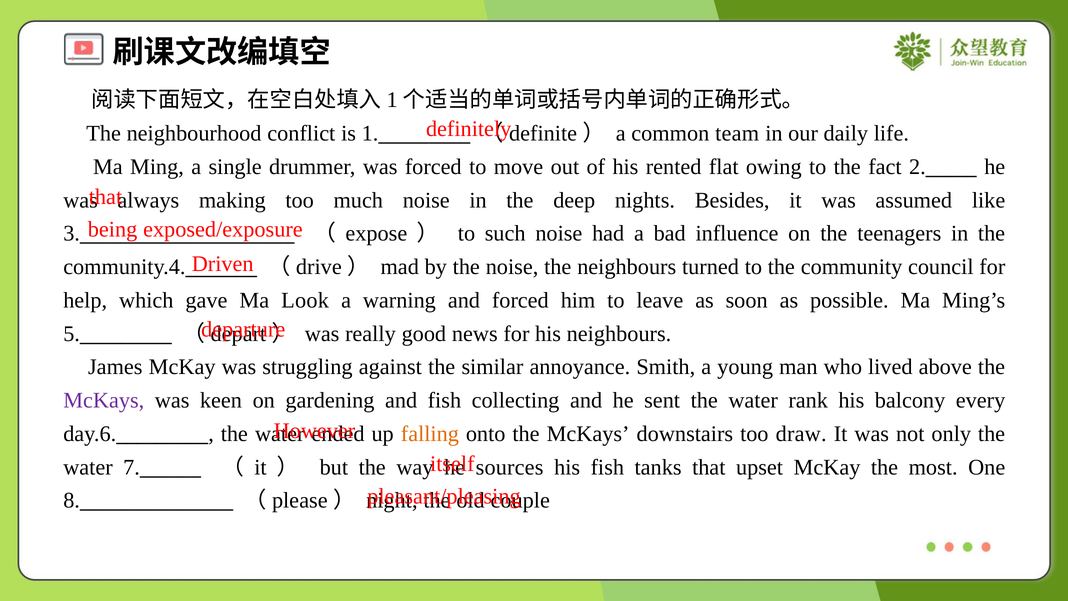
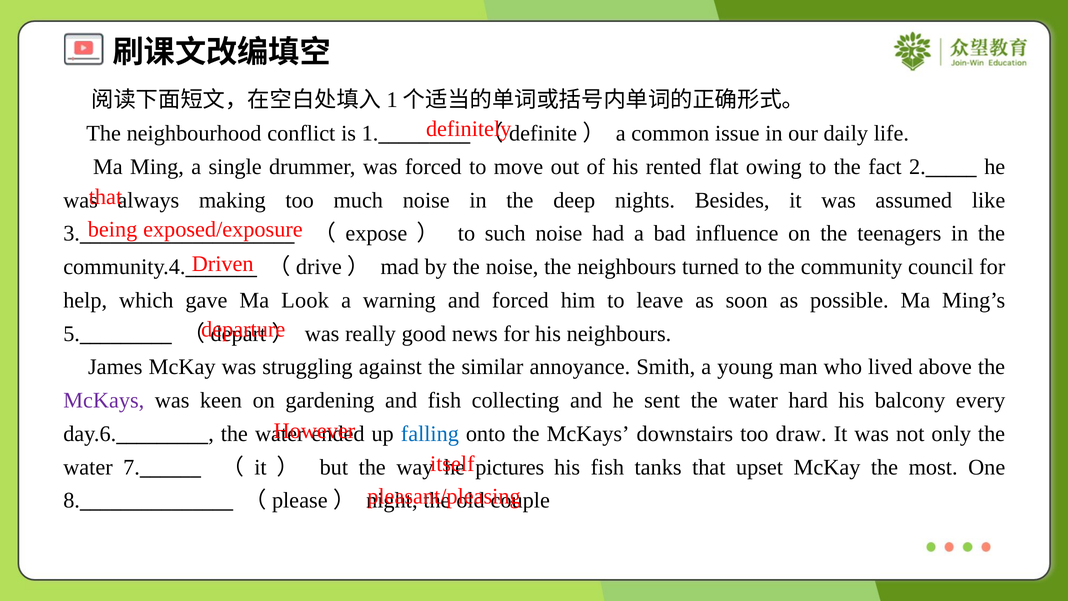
team: team -> issue (737, 133)
rank: rank -> hard (808, 400)
falling colour: orange -> blue (430, 434)
sources: sources -> pictures (510, 467)
